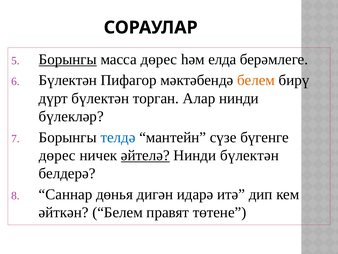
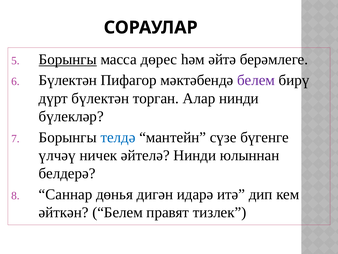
елда: елда -> әйтә (222, 59)
белем colour: orange -> purple (256, 80)
дөрес: дөрес -> үлчәү (57, 155)
әйтелә underline: present -> none (145, 155)
Нинди бүлектән: бүлектән -> юлыннан (250, 155)
төтене: төтене -> тизлек (220, 212)
